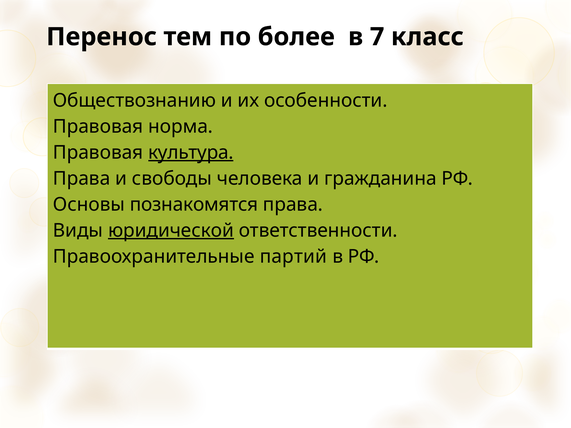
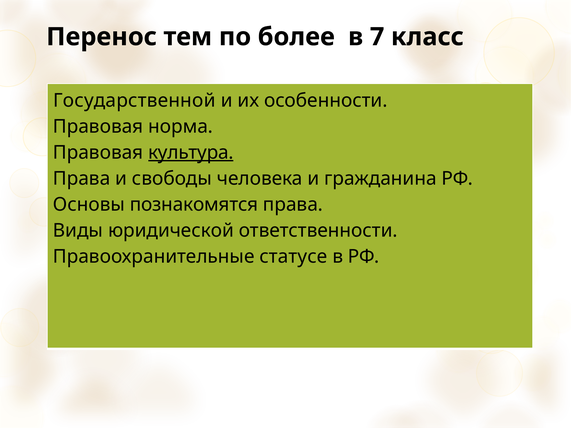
Обществознанию: Обществознанию -> Государственной (134, 101)
юридической underline: present -> none (171, 231)
партий: партий -> статусе (293, 257)
